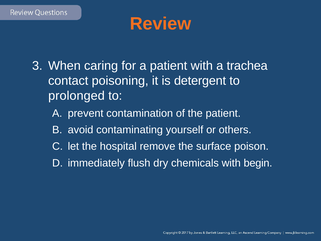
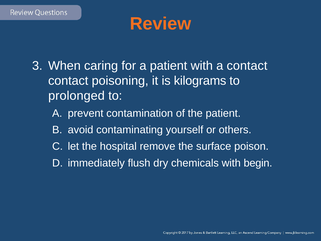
a trachea: trachea -> contact (247, 66)
detergent: detergent -> kilograms (200, 81)
